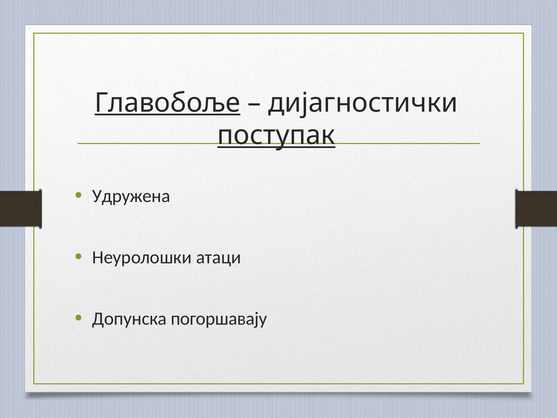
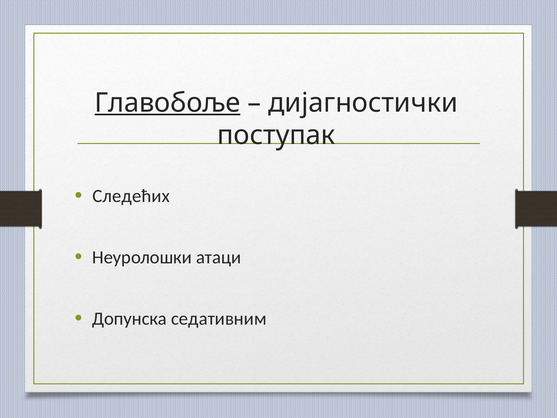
поступак underline: present -> none (276, 135)
Удружена: Удружена -> Следећих (131, 196)
погоршавају: погоршавају -> седативним (219, 318)
